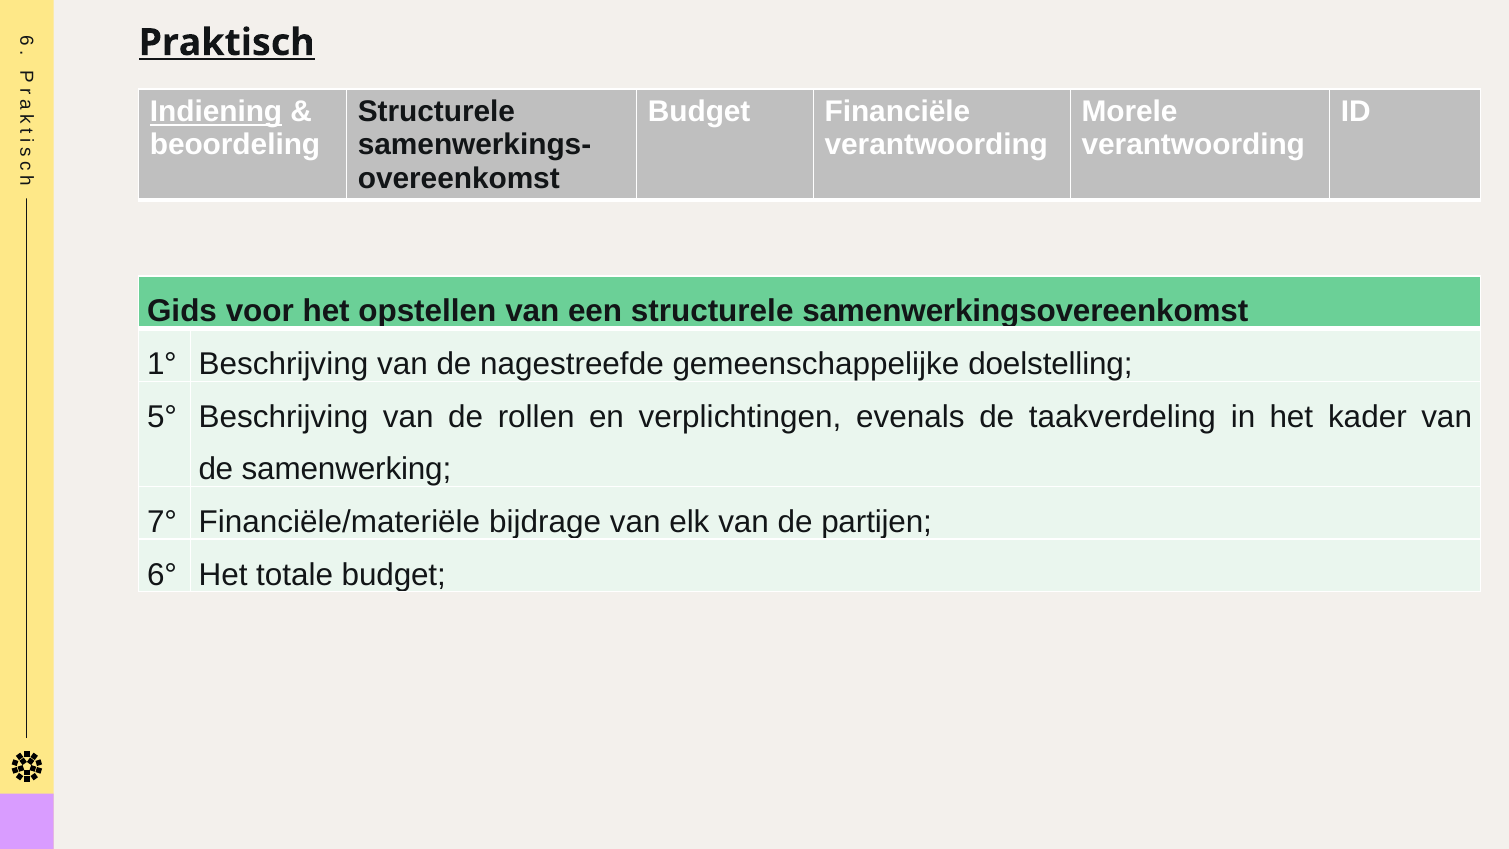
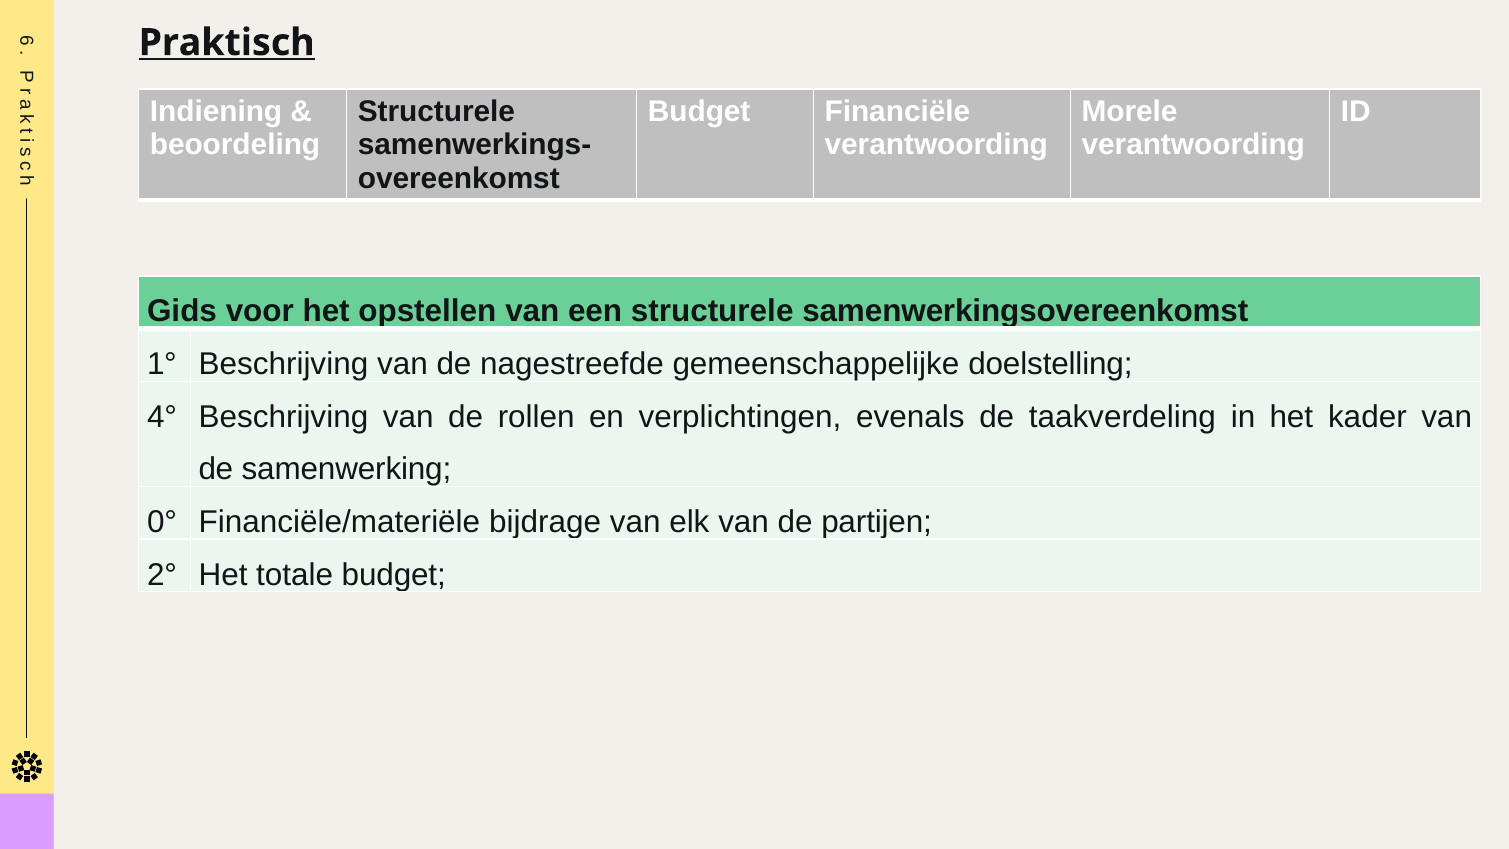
Indiening underline: present -> none (216, 112)
5°: 5° -> 4° (162, 417)
7°: 7° -> 0° (162, 522)
6°: 6° -> 2° (162, 575)
